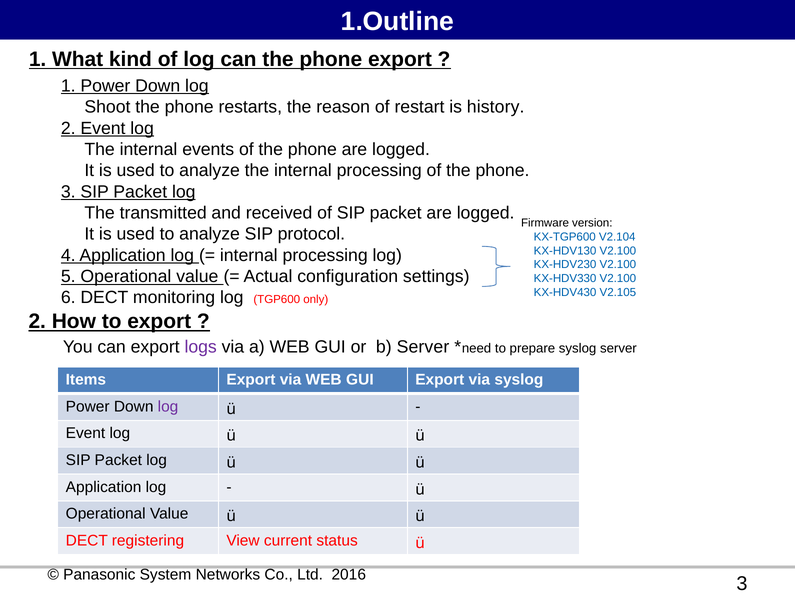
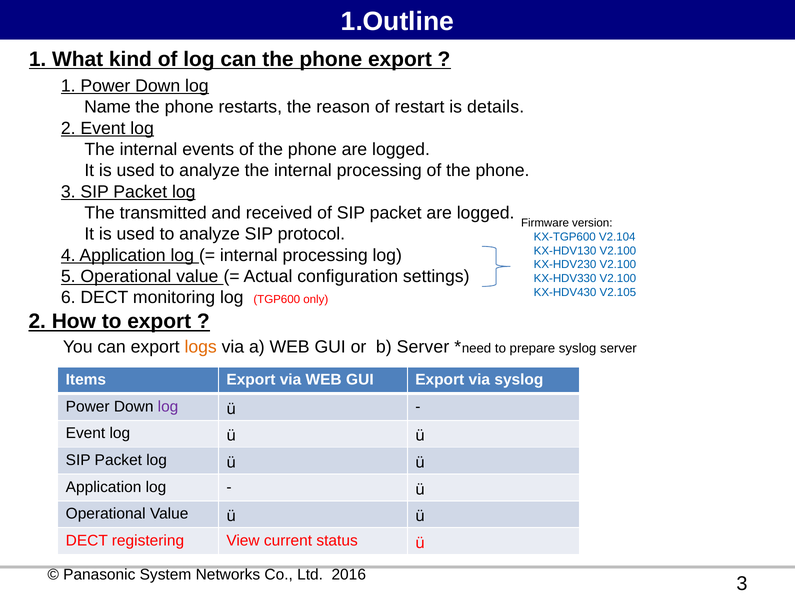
Shoot: Shoot -> Name (108, 107)
history: history -> details (496, 107)
logs colour: purple -> orange (201, 347)
